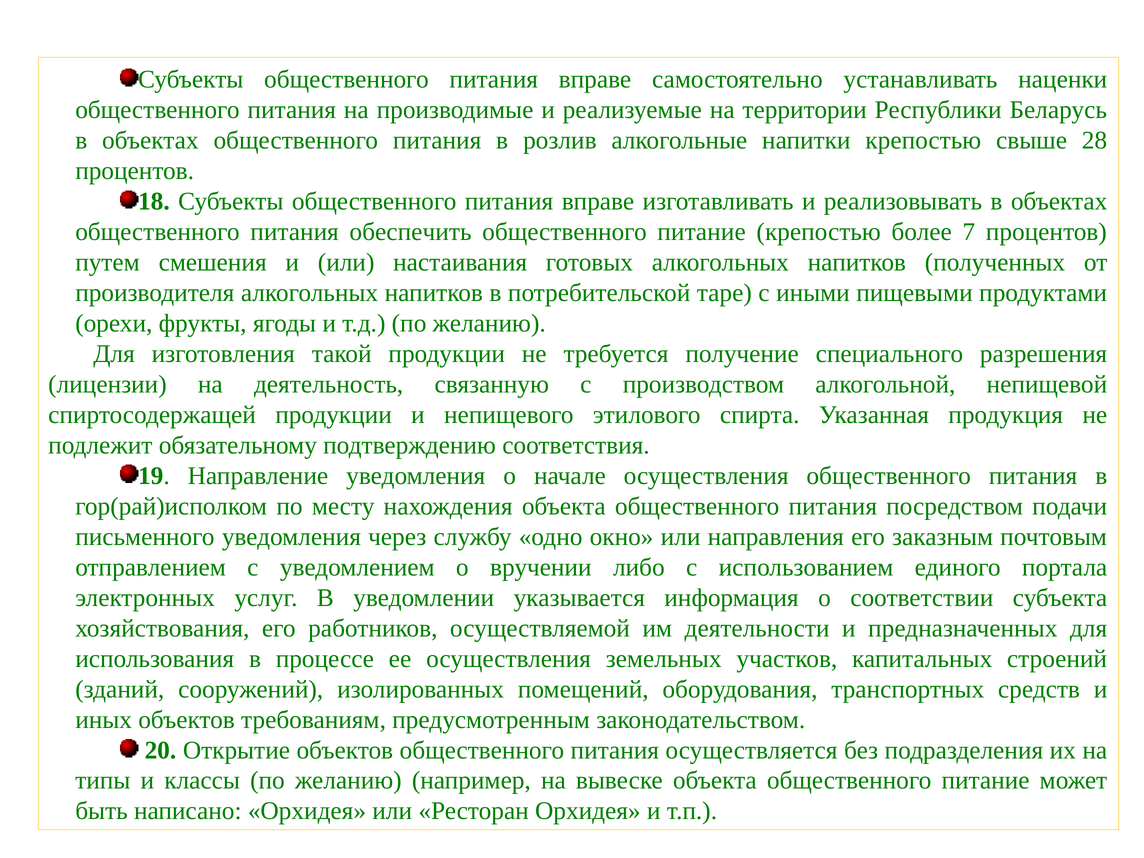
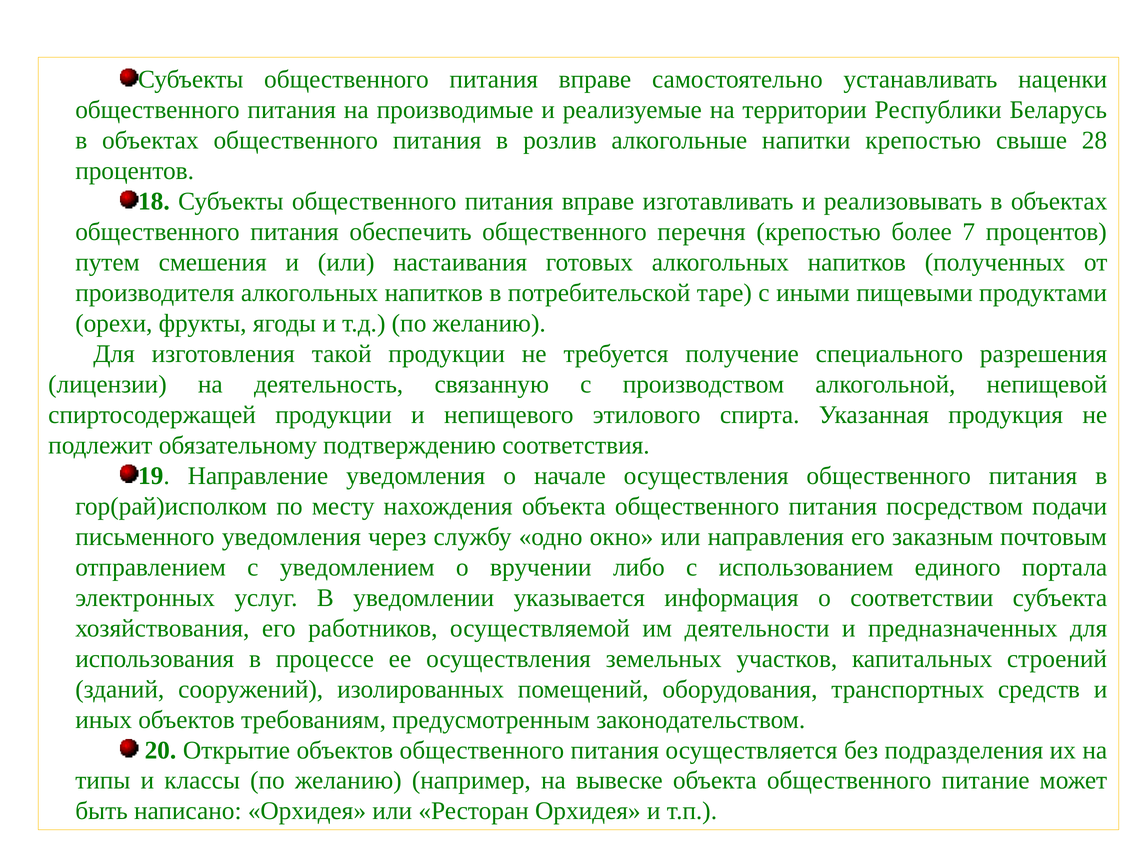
питание: питание -> перечня (701, 232)
